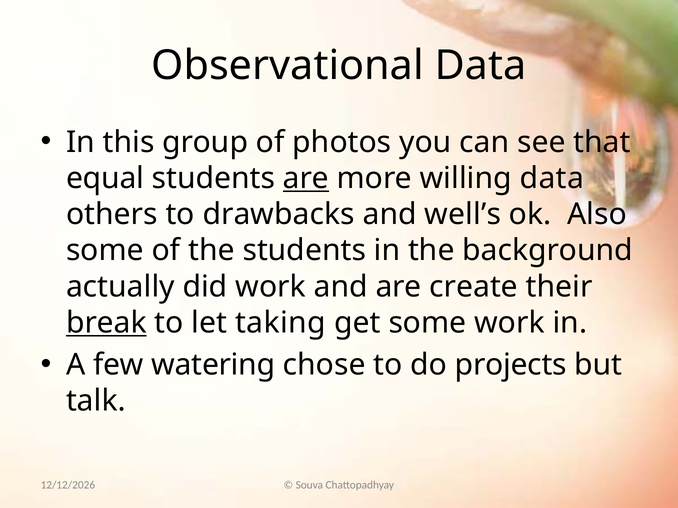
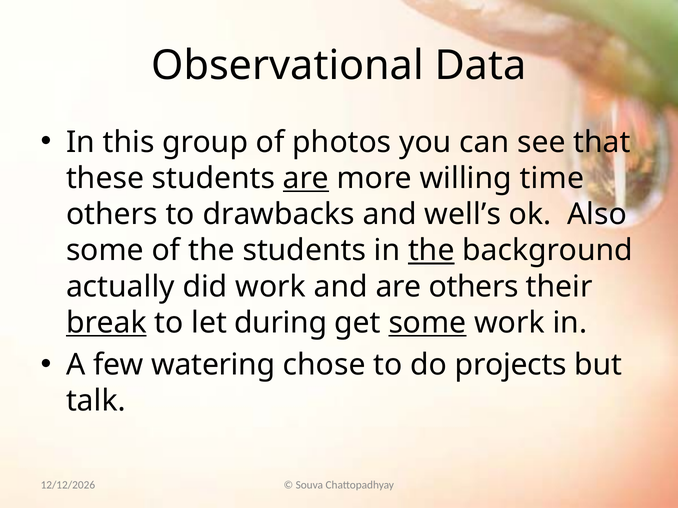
equal: equal -> these (105, 178)
willing data: data -> time (552, 178)
the underline: none -> present (431, 251)
are create: create -> others (474, 287)
taking: taking -> during (281, 323)
some underline: none -> present (427, 323)
